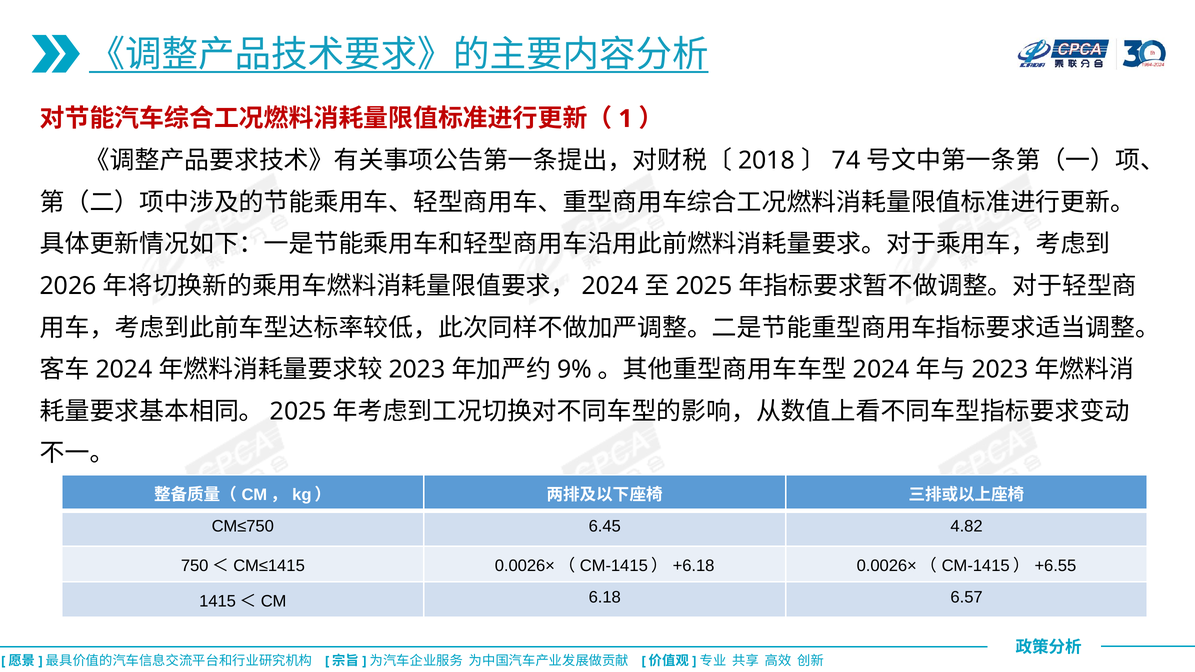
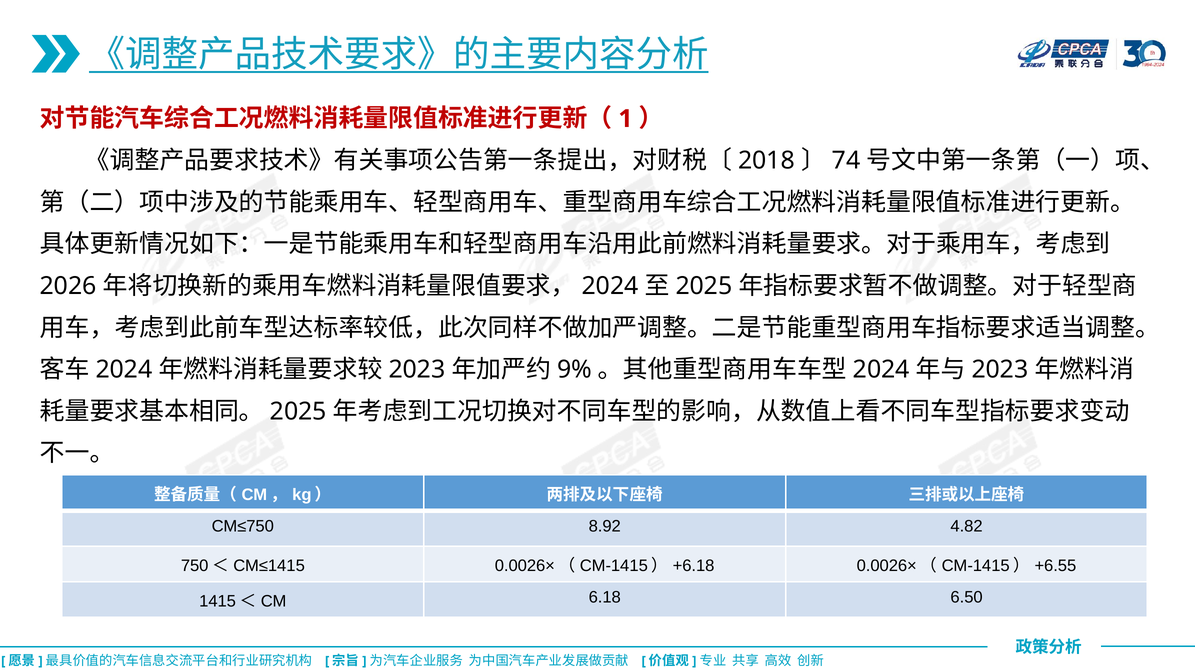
6.45: 6.45 -> 8.92 (605, 526)
6.57: 6.57 -> 6.50 (967, 597)
